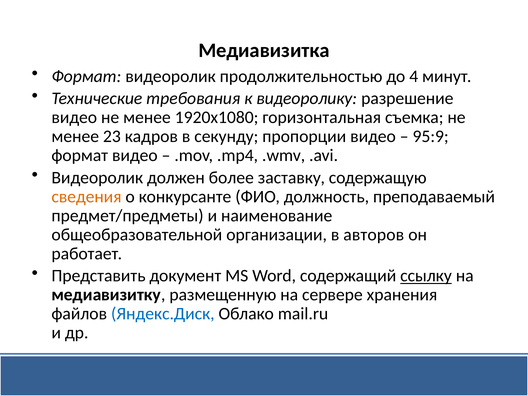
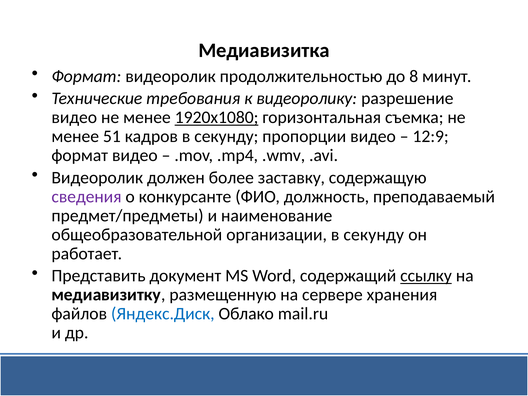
4: 4 -> 8 (414, 76)
1920х1080 underline: none -> present (217, 117)
23: 23 -> 51 (112, 136)
95:9: 95:9 -> 12:9 (431, 136)
сведения colour: orange -> purple (87, 197)
организации в авторов: авторов -> секунду (374, 235)
